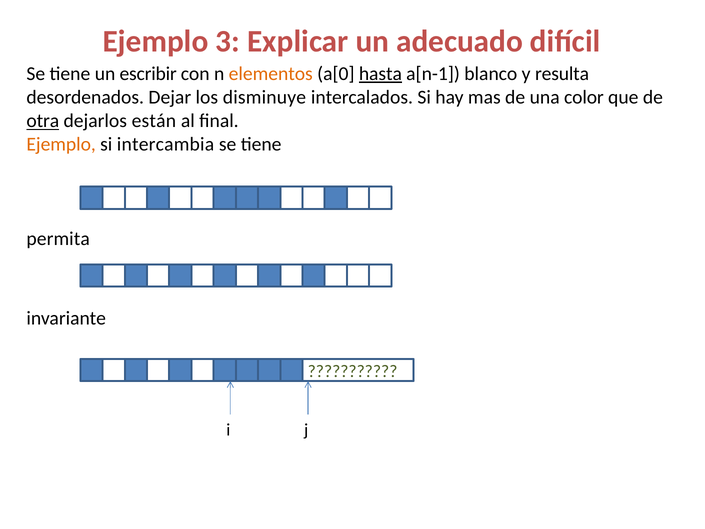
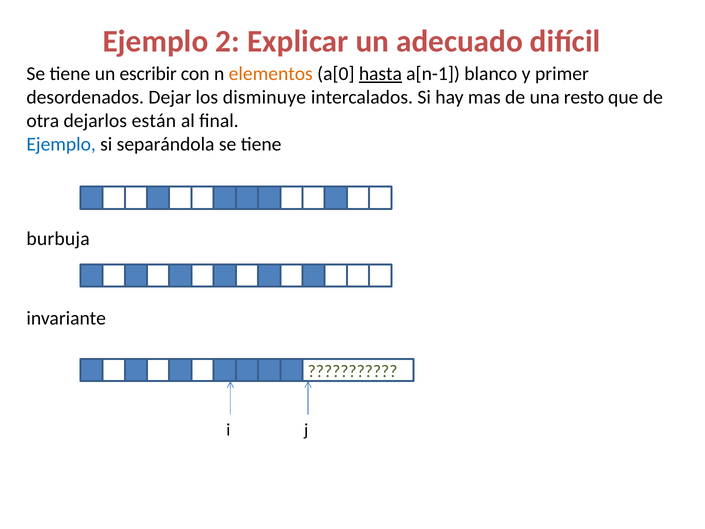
3: 3 -> 2 (228, 41)
resulta: resulta -> primer (562, 74)
color: color -> resto (584, 97)
otra underline: present -> none (43, 121)
Ejemplo colour: orange -> blue (61, 144)
intercambia: intercambia -> separándola (166, 144)
permita: permita -> burbuja (58, 238)
